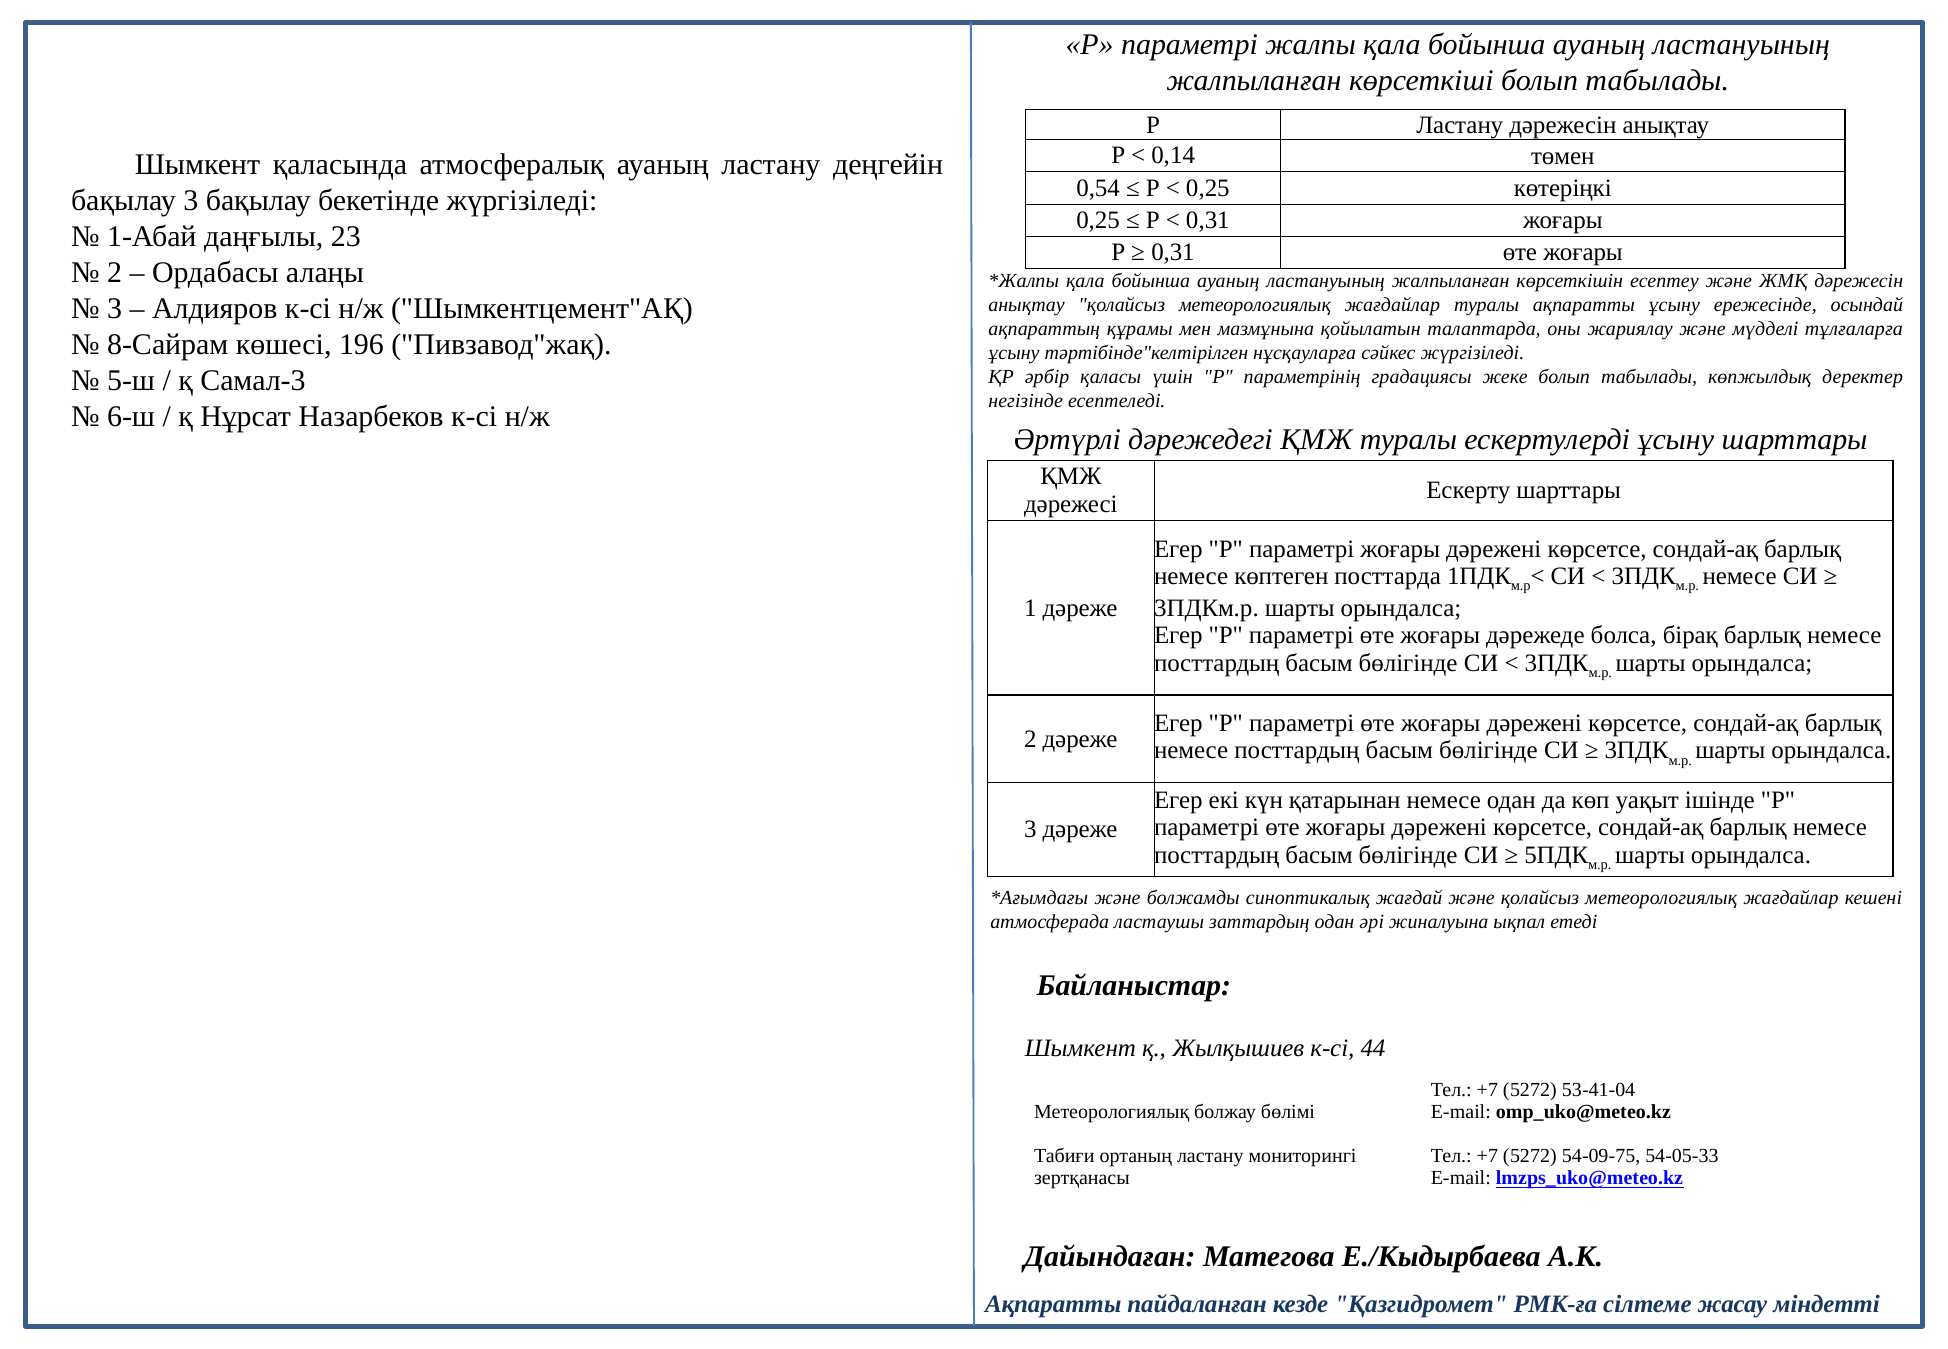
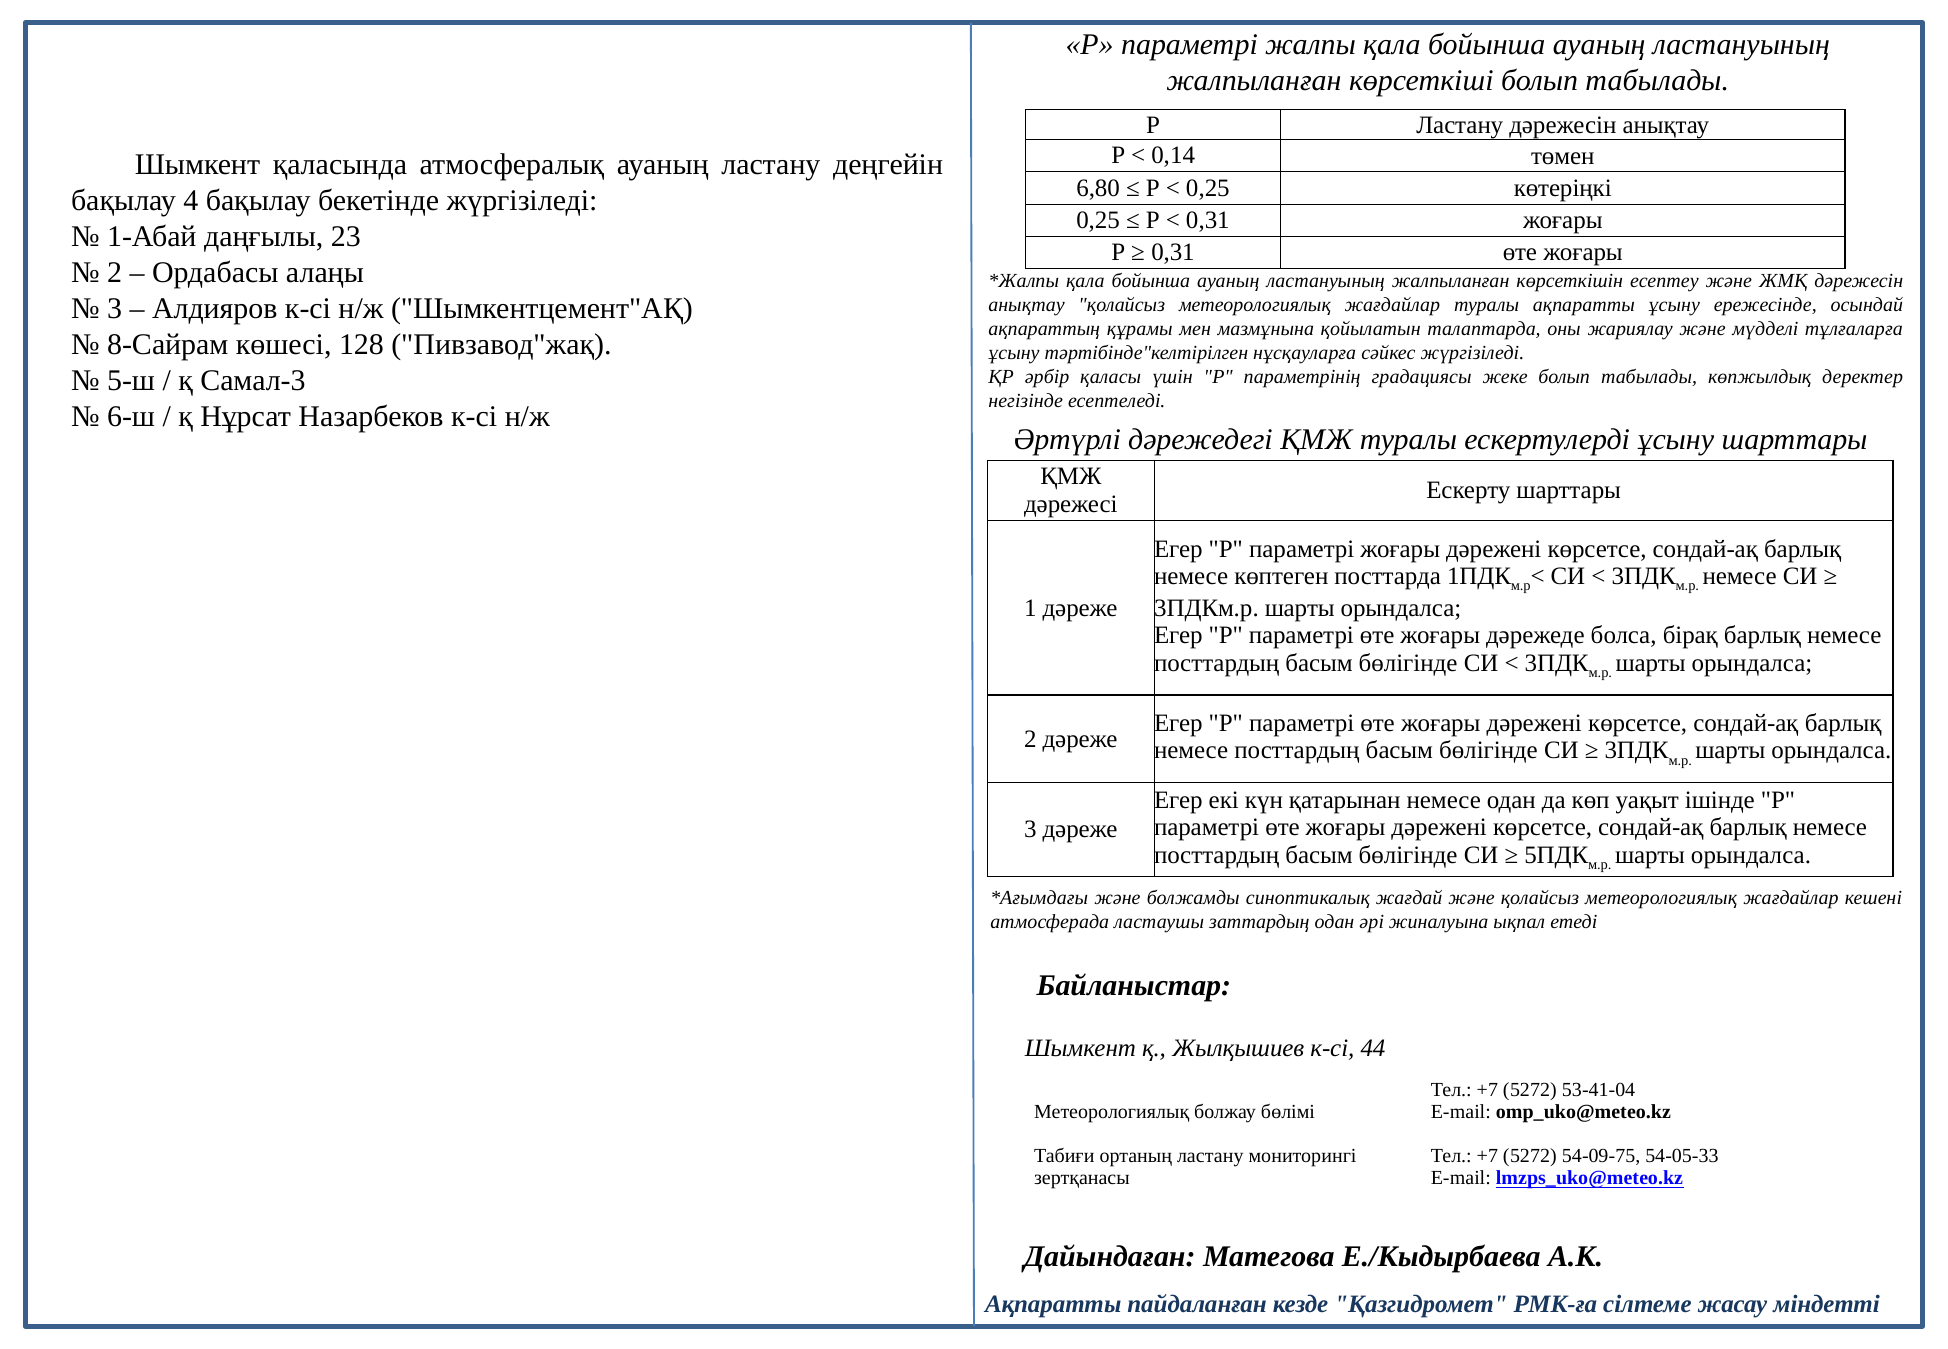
0,54: 0,54 -> 6,80 (1098, 188)
бақылау 3: 3 -> 4 (191, 201)
196: 196 -> 128 (361, 345)
